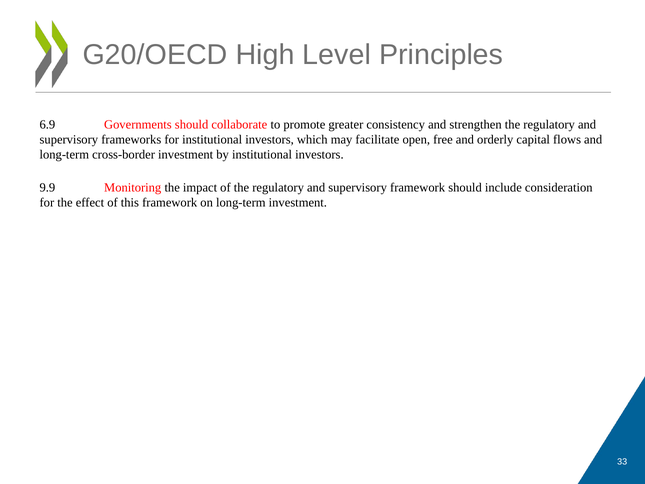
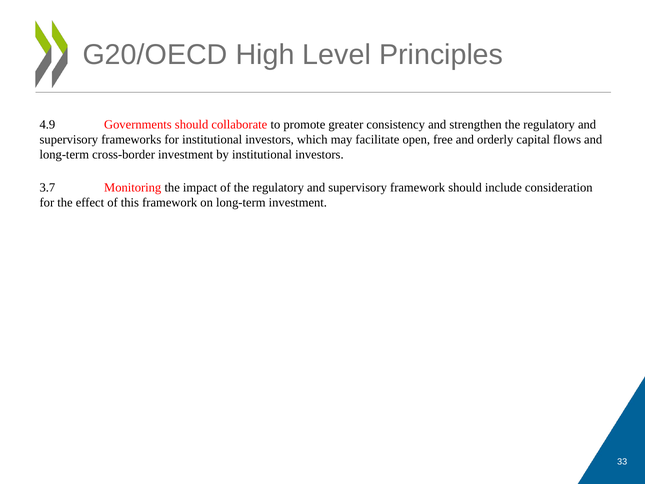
6.9: 6.9 -> 4.9 (47, 125)
9.9: 9.9 -> 3.7 (47, 187)
